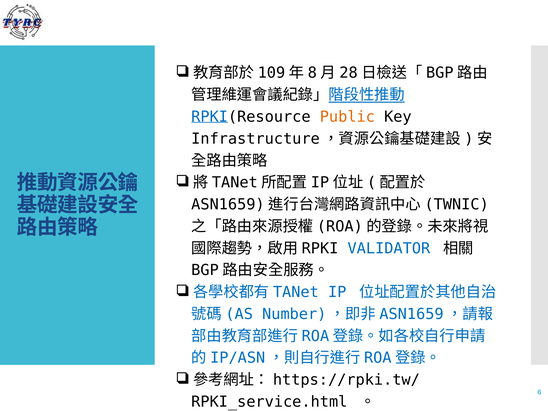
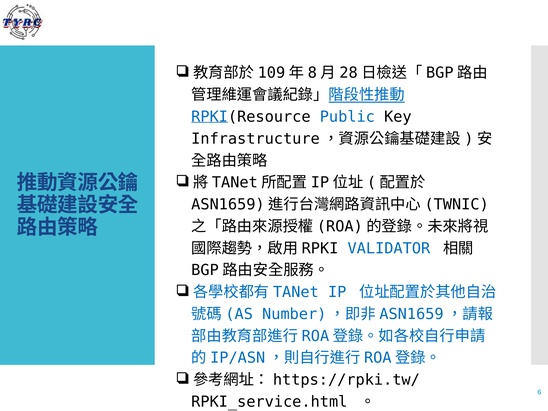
Public colour: orange -> blue (347, 117)
